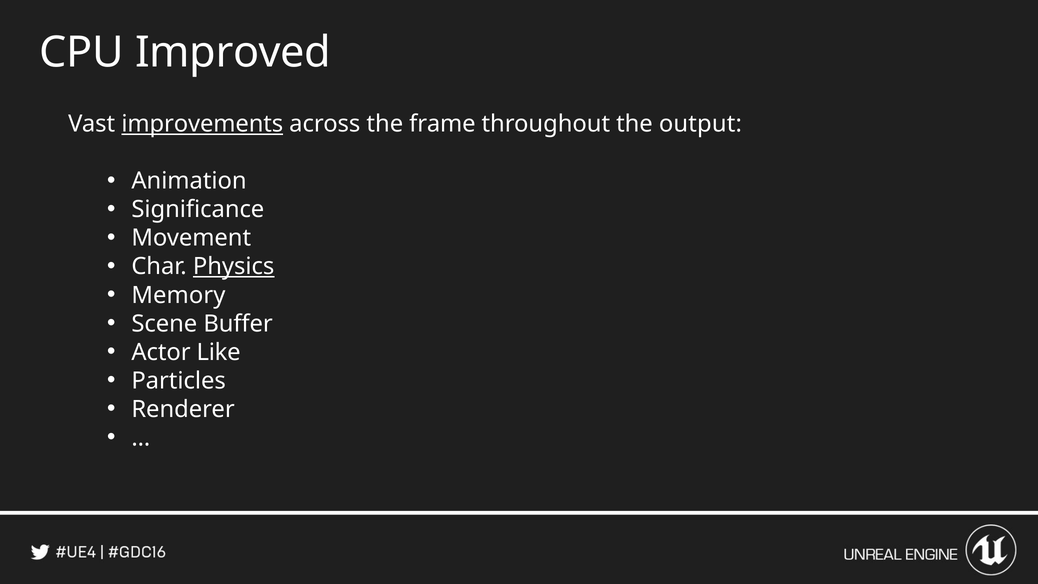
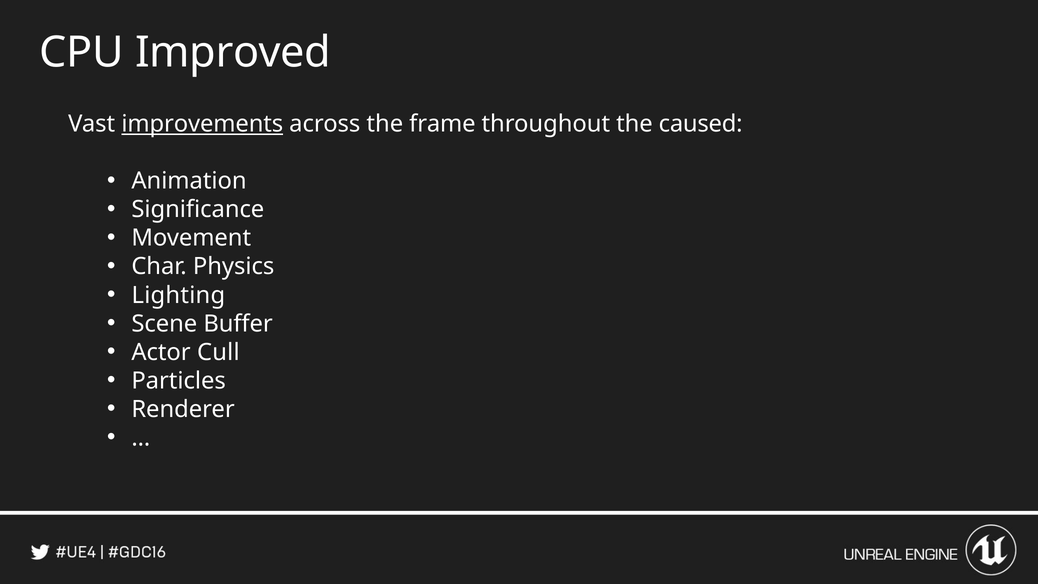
output: output -> caused (701, 124)
Physics underline: present -> none (234, 267)
Memory: Memory -> Lighting (178, 295)
Like: Like -> Cull (218, 352)
